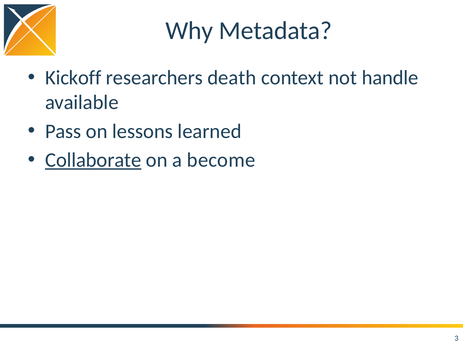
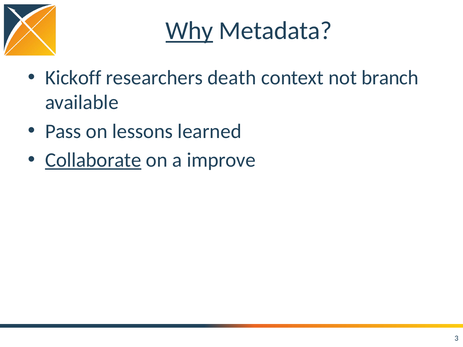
Why underline: none -> present (189, 31)
handle: handle -> branch (390, 78)
become: become -> improve (221, 160)
